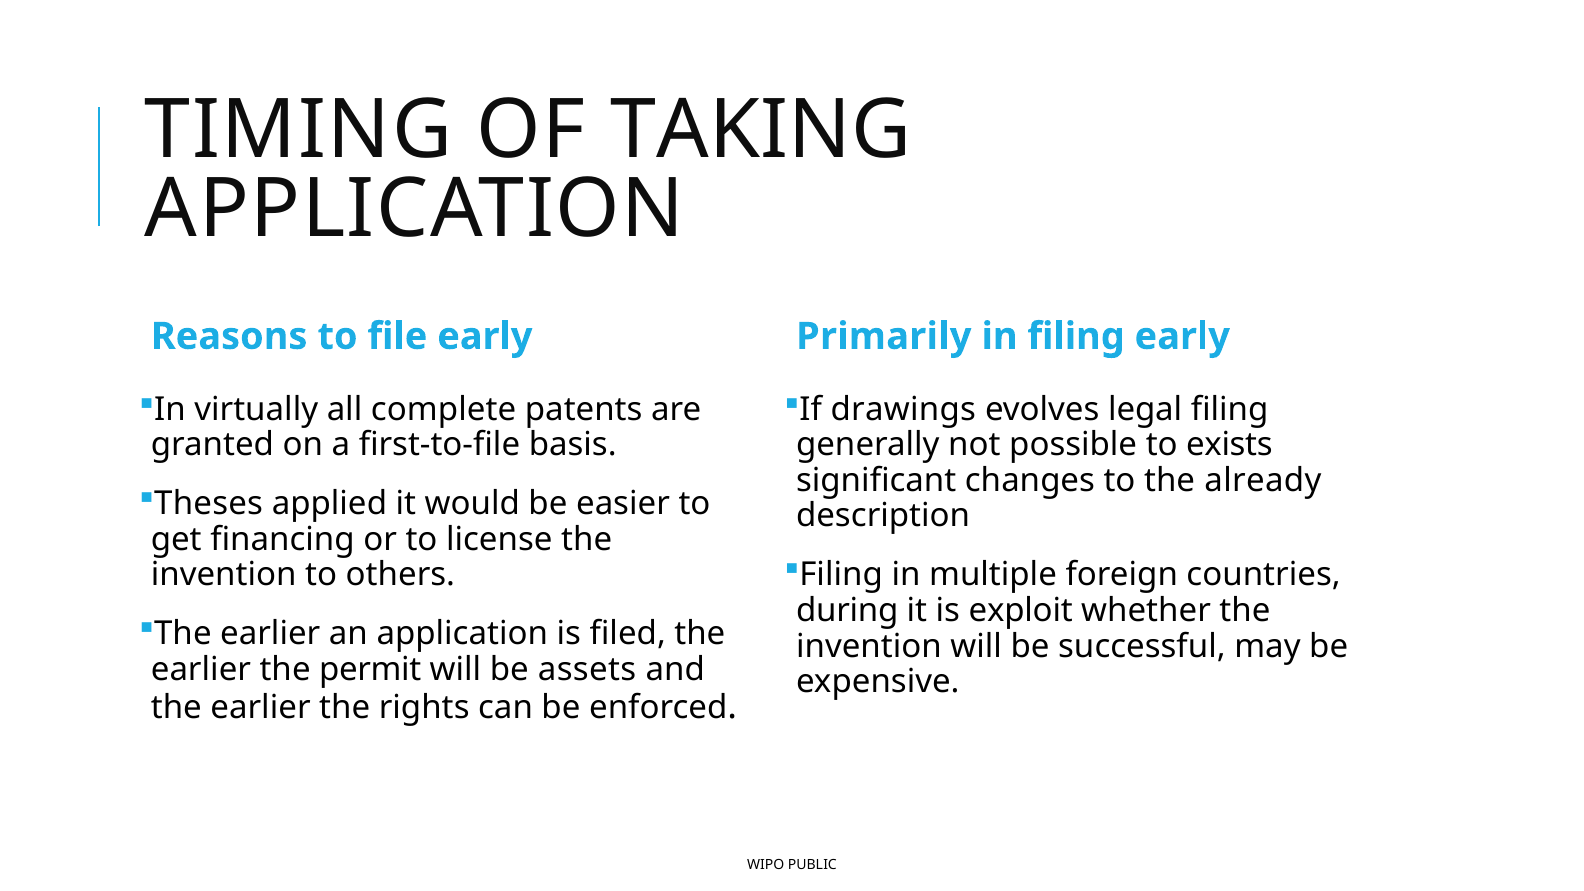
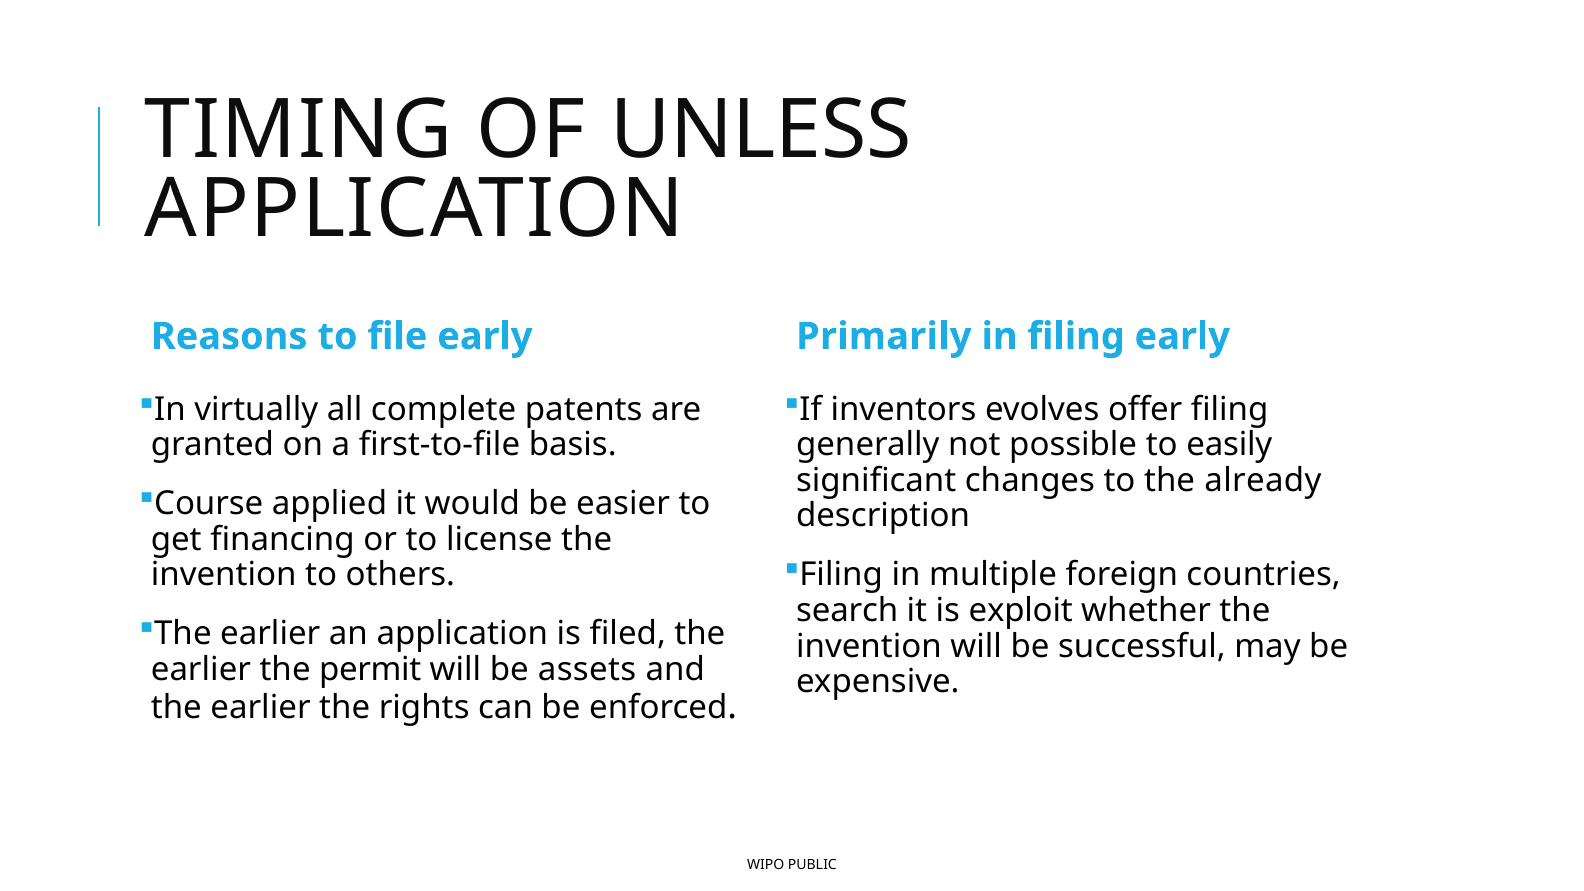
TAKING: TAKING -> UNLESS (761, 130)
drawings: drawings -> inventors (903, 409)
legal: legal -> offer (1145, 409)
exists: exists -> easily (1229, 445)
Theses: Theses -> Course (209, 504)
during: during -> search (847, 610)
